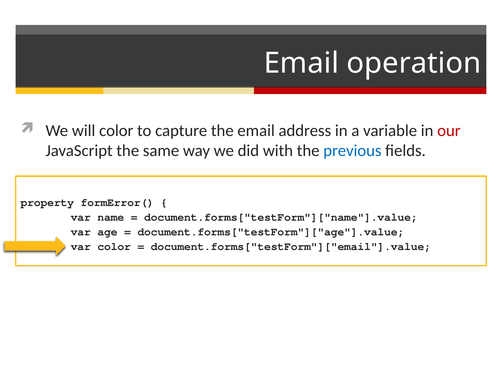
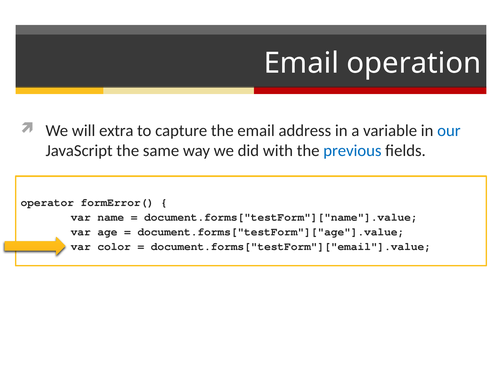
will color: color -> extra (116, 131)
our colour: red -> blue (449, 131)
property: property -> operator (47, 203)
